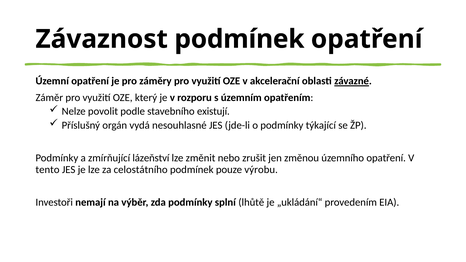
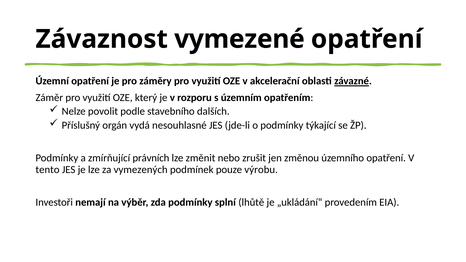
Závaznost podmínek: podmínek -> vymezené (239, 39)
existují: existují -> dalších (213, 111)
lázeňství: lázeňství -> právních (151, 158)
celostátního: celostátního -> vymezených (141, 170)
